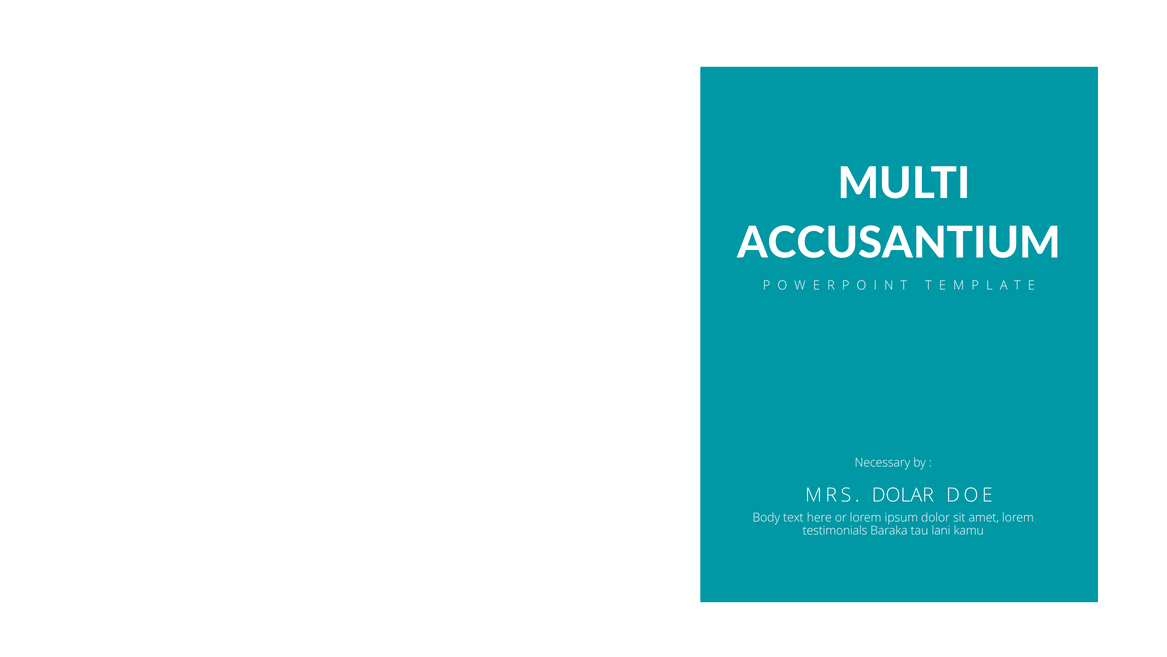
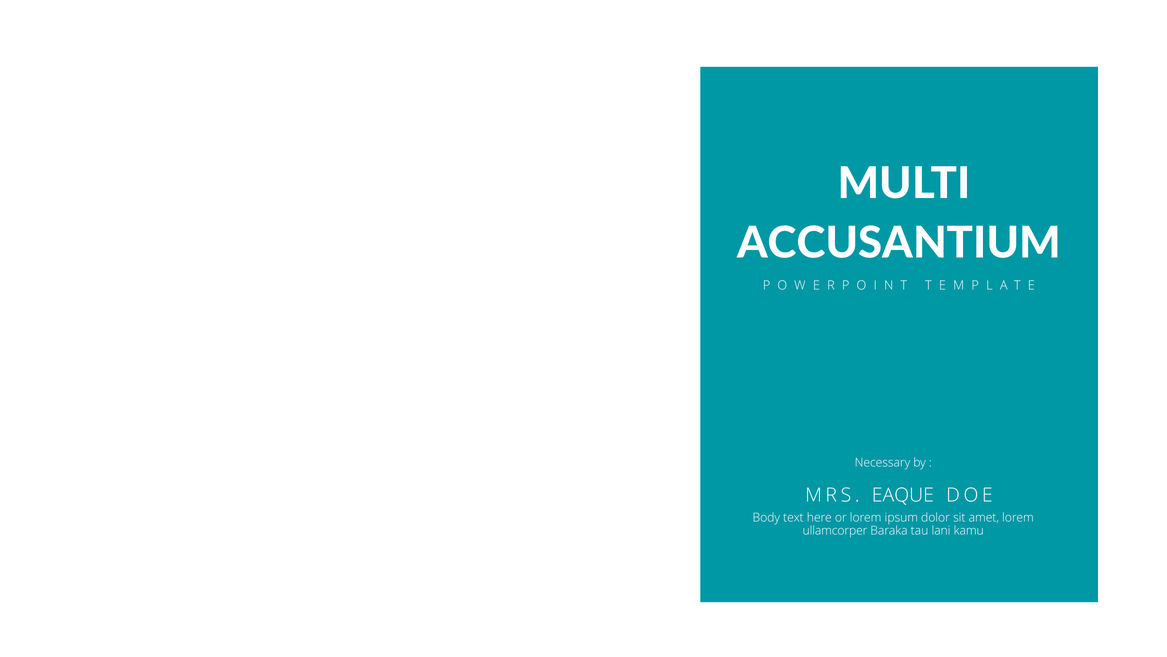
DOLAR: DOLAR -> EAQUE (903, 495)
testimonials: testimonials -> ullamcorper (835, 530)
